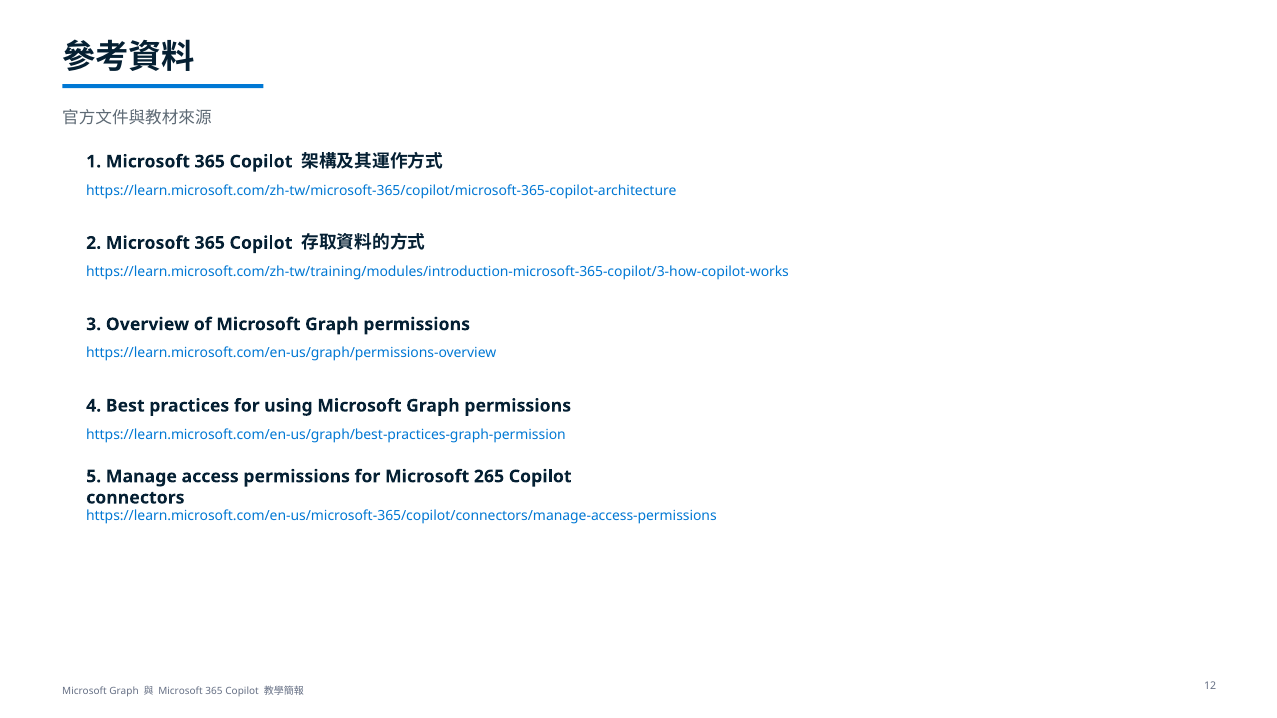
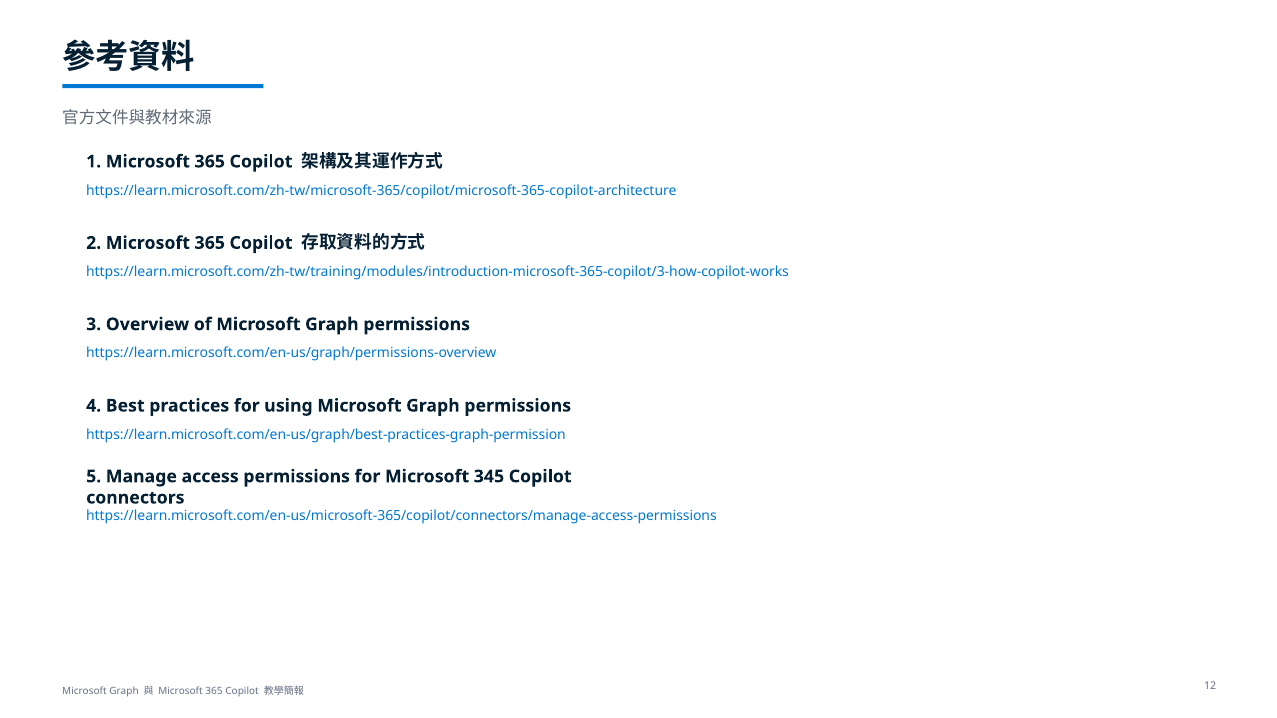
265: 265 -> 345 (489, 477)
